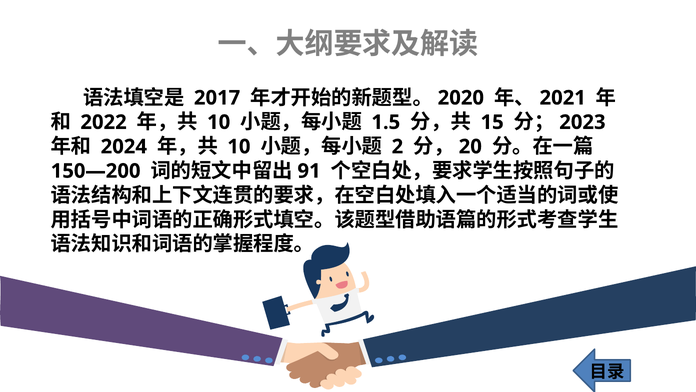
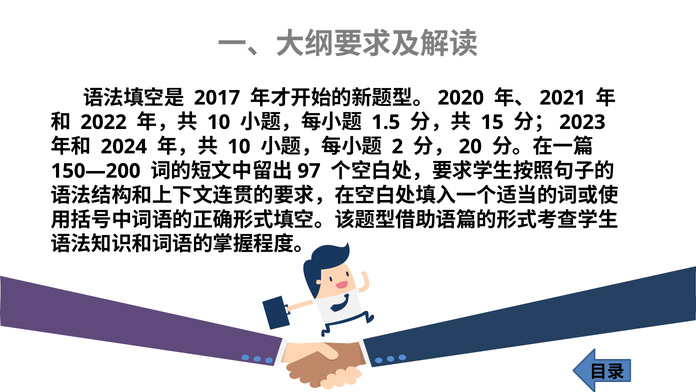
91: 91 -> 97 (309, 171)
